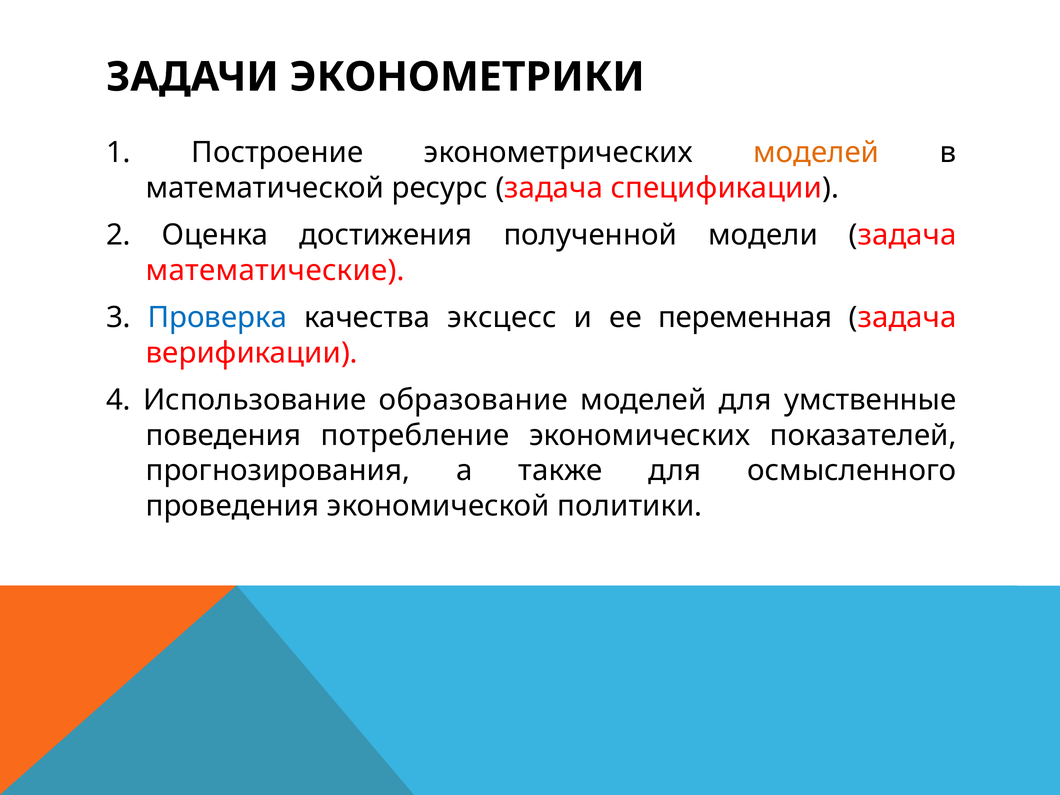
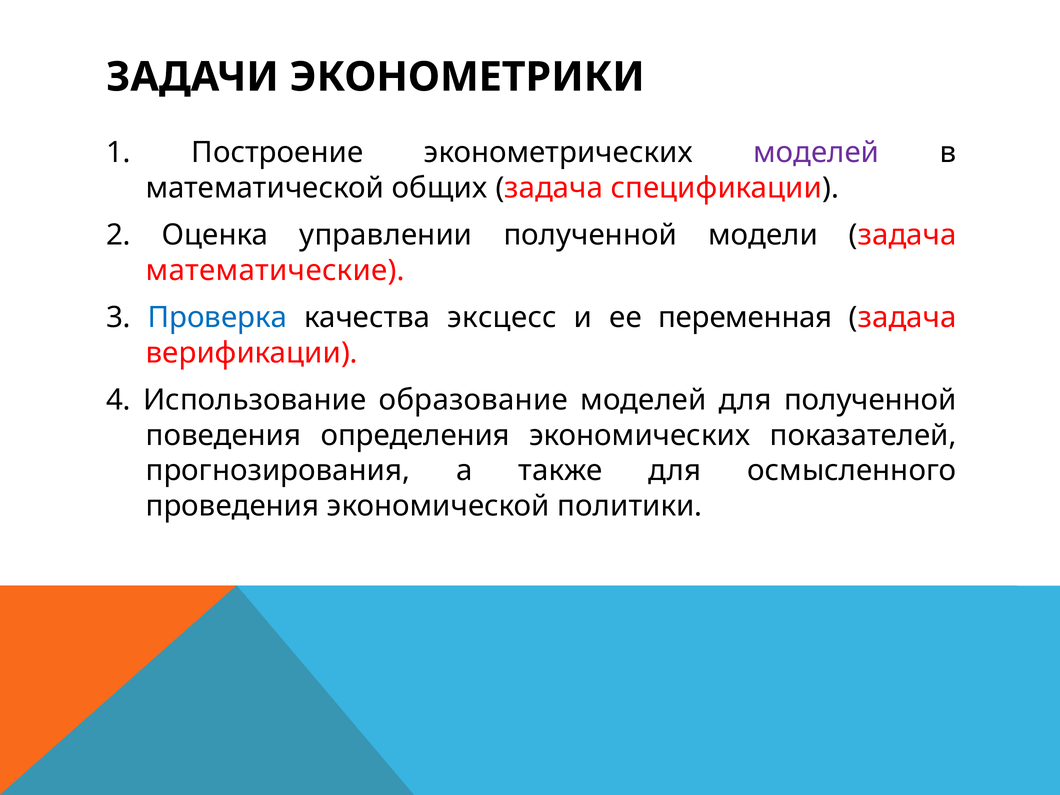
моделей colour: orange -> purple (816, 153)
ресурс: ресурс -> общих (440, 188)
достижения: достижения -> управлении (386, 235)
для умственные: умственные -> полученной (870, 400)
потребление: потребление -> определения (415, 435)
